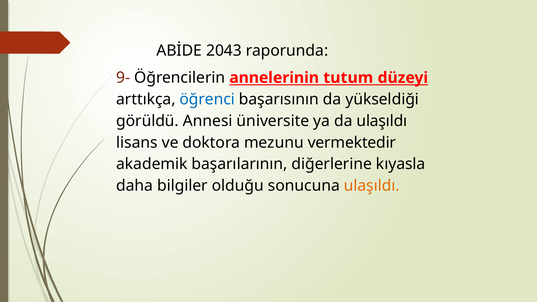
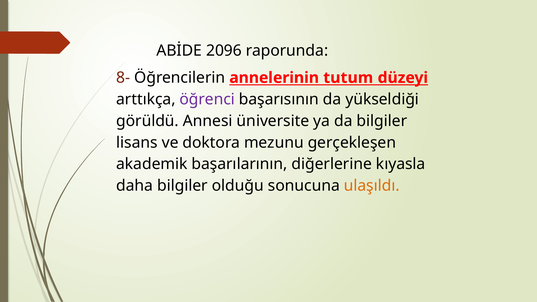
2043: 2043 -> 2096 (224, 51)
9-: 9- -> 8- (123, 78)
öğrenci colour: blue -> purple (207, 99)
da ulaşıldı: ulaşıldı -> bilgiler (382, 121)
vermektedir: vermektedir -> gerçekleşen (352, 143)
